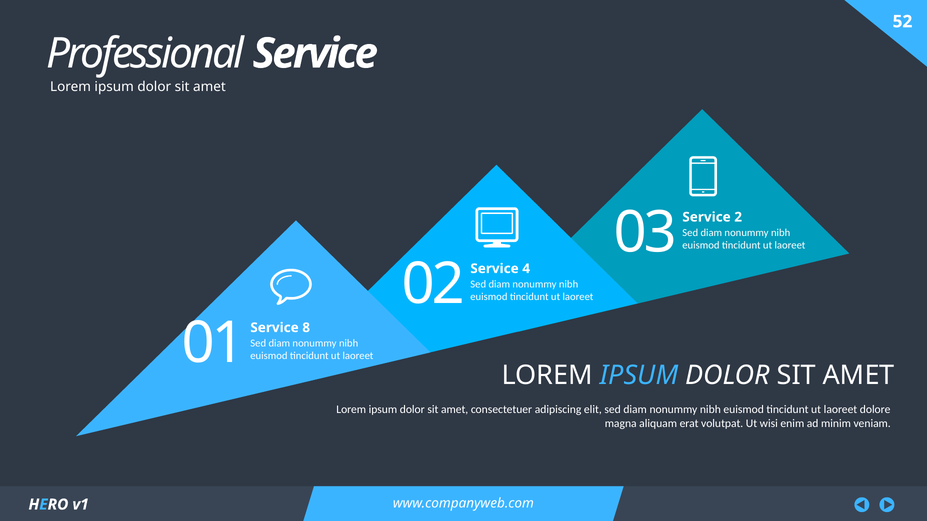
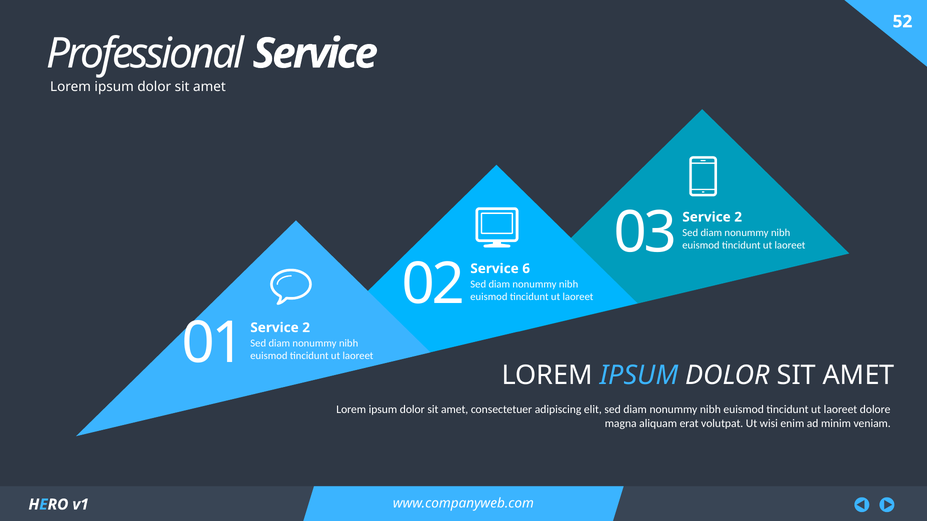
4: 4 -> 6 (526, 269)
8: 8 -> 2 (306, 328)
